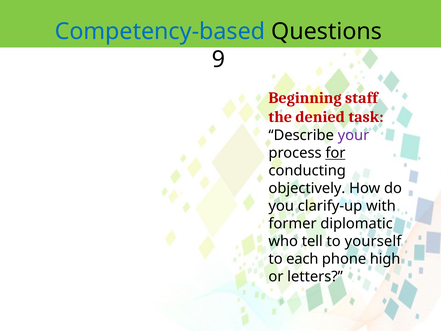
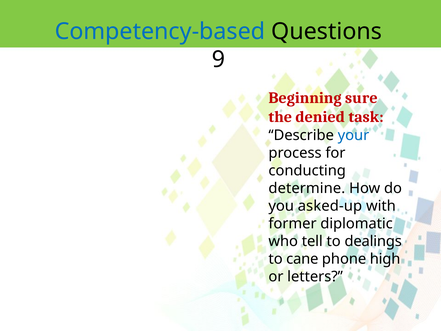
staff: staff -> sure (361, 98)
your colour: purple -> blue (353, 135)
for underline: present -> none (335, 153)
objectively: objectively -> determine (307, 188)
clarify-up: clarify-up -> asked-up (330, 206)
yourself: yourself -> dealings (373, 241)
each: each -> cane (302, 259)
